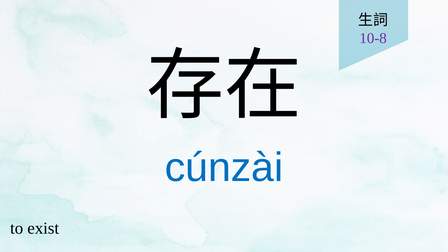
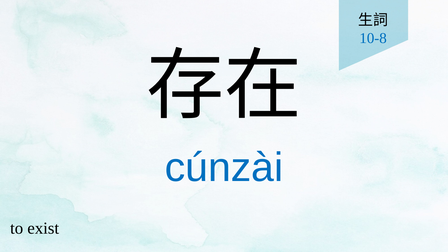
10-8 colour: purple -> blue (373, 38)
